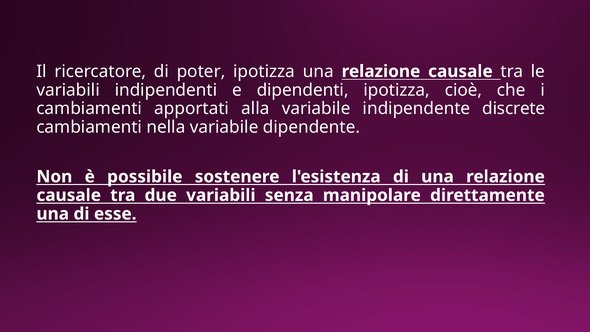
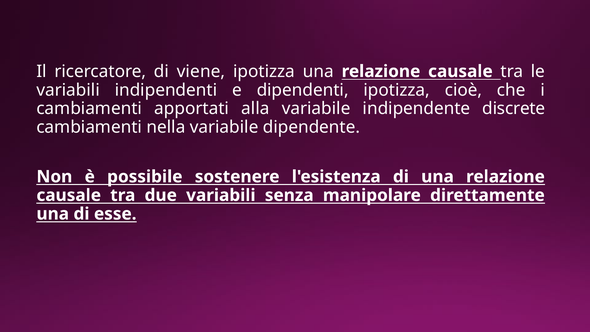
poter: poter -> viene (201, 71)
